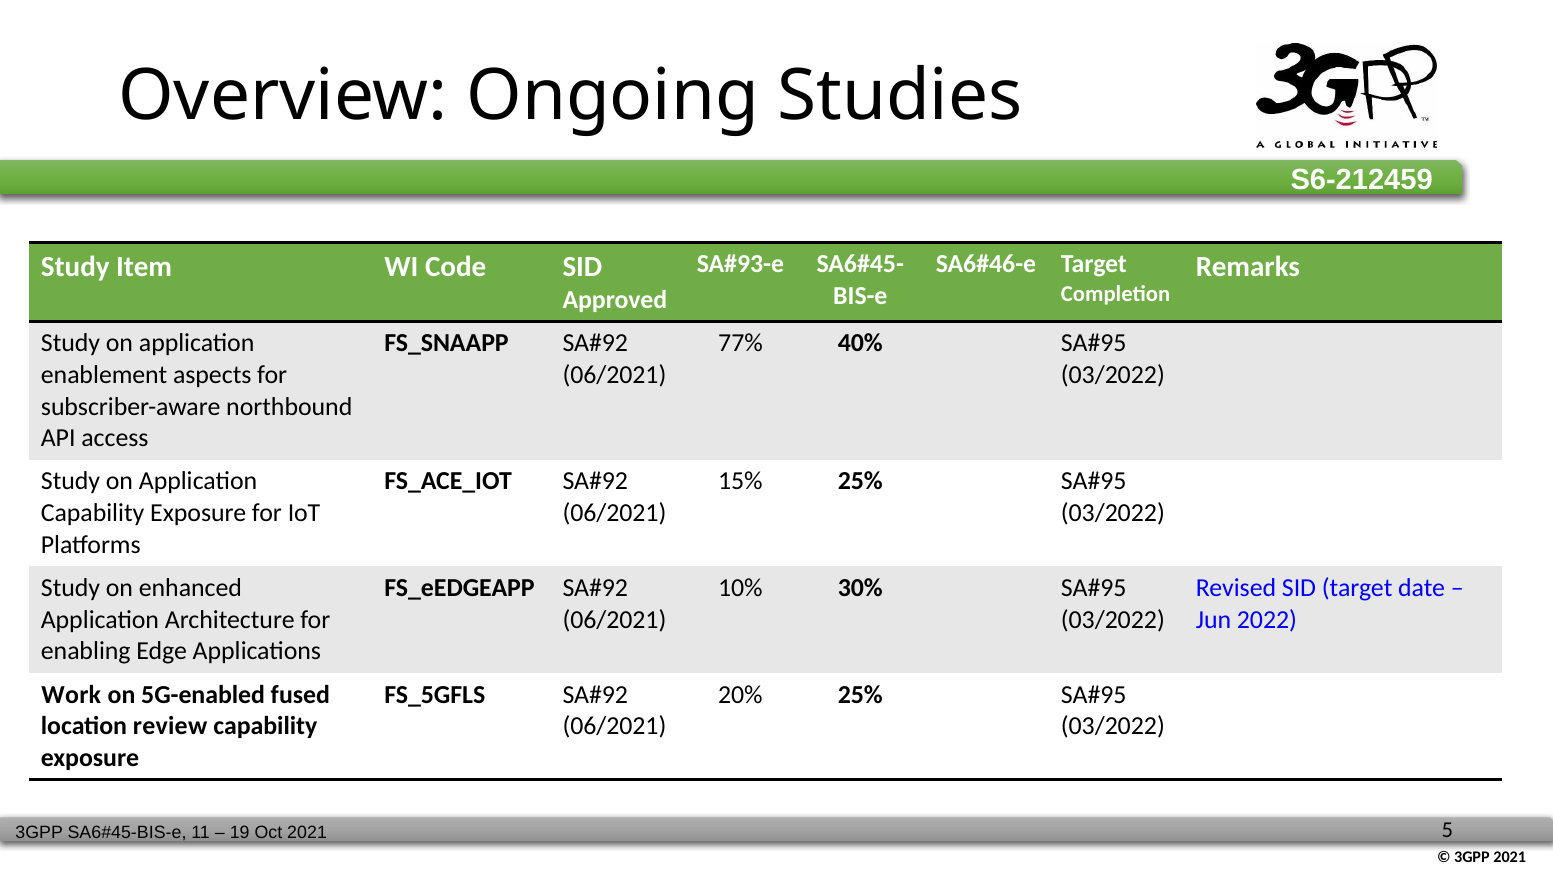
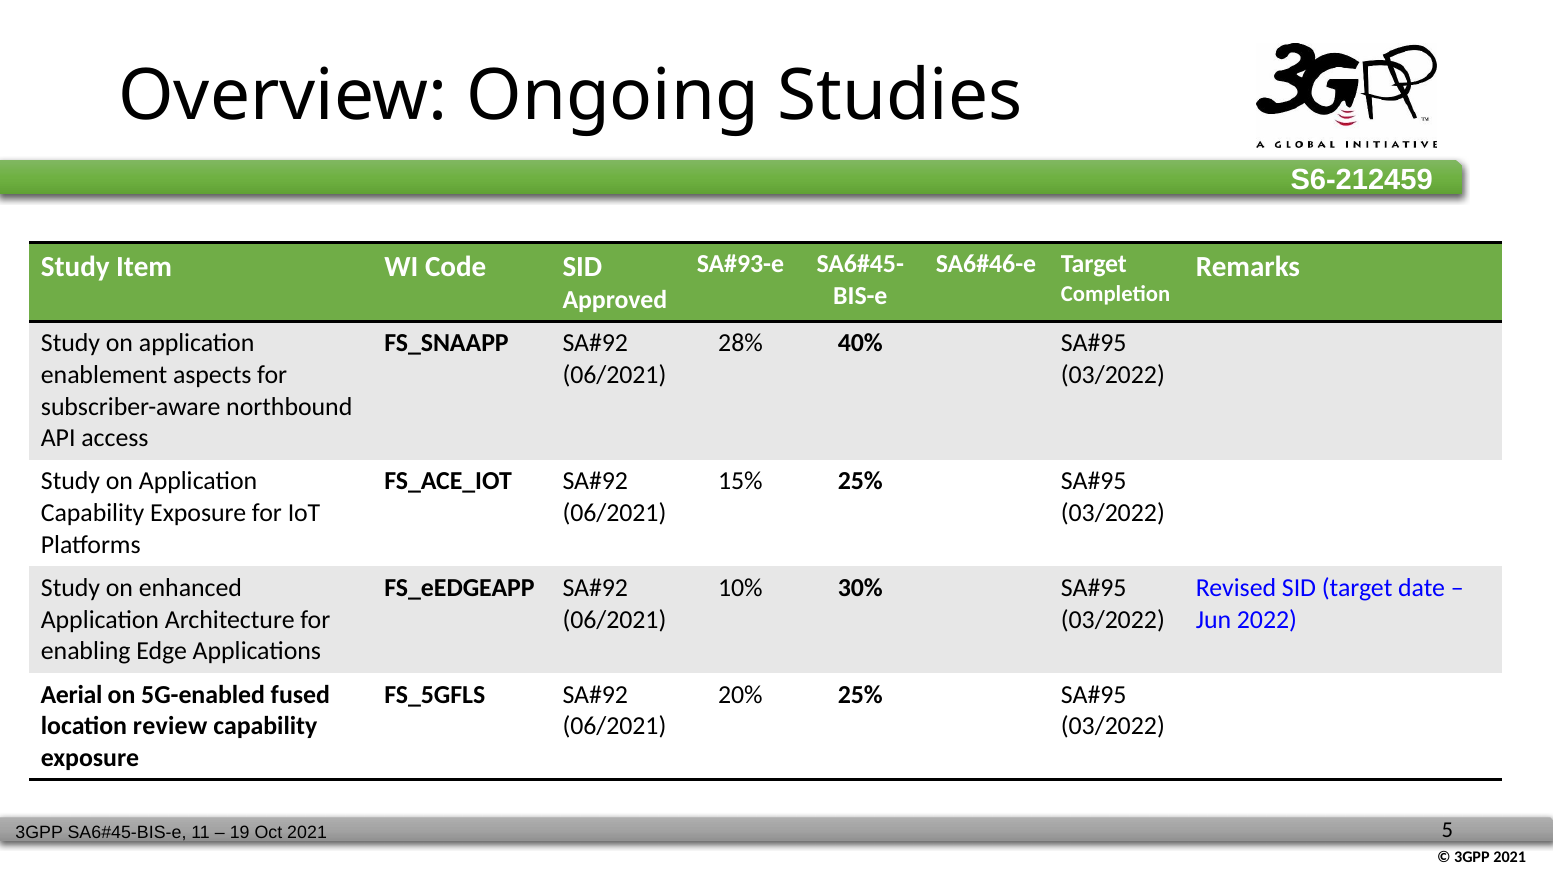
77%: 77% -> 28% (740, 343)
Work: Work -> Aerial (72, 694)
